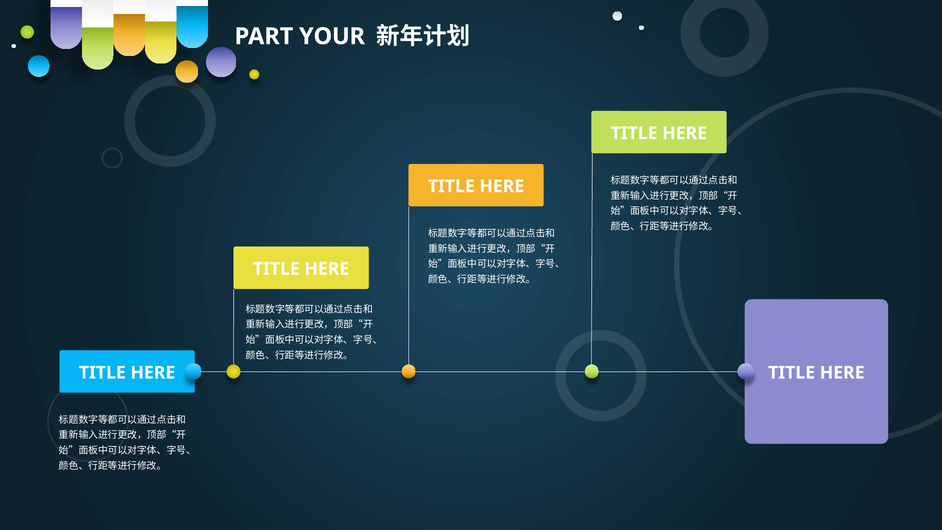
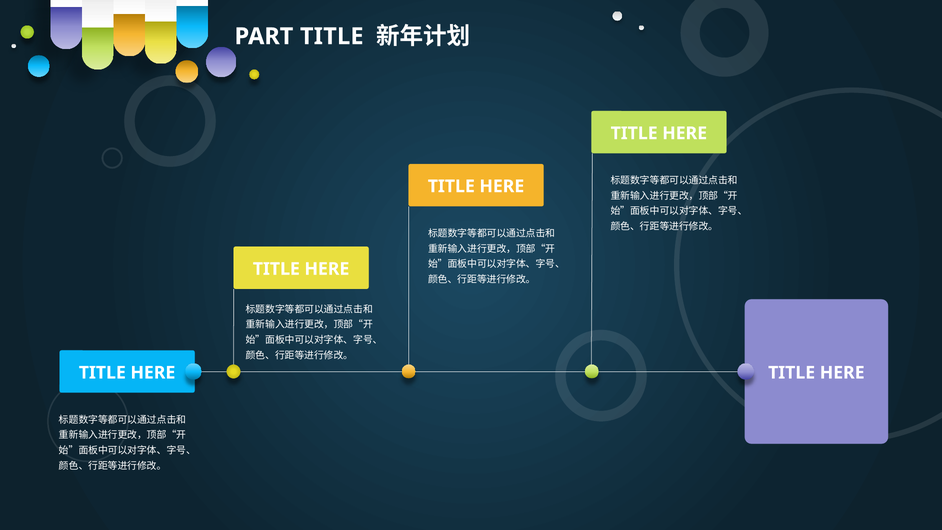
PART YOUR: YOUR -> TITLE (332, 36)
